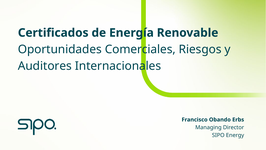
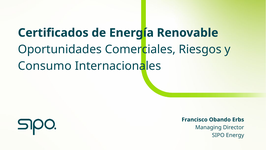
Auditores: Auditores -> Consumo (45, 66)
